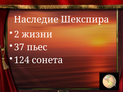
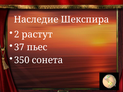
жизни: жизни -> растут (37, 34)
124: 124 -> 350 (22, 60)
